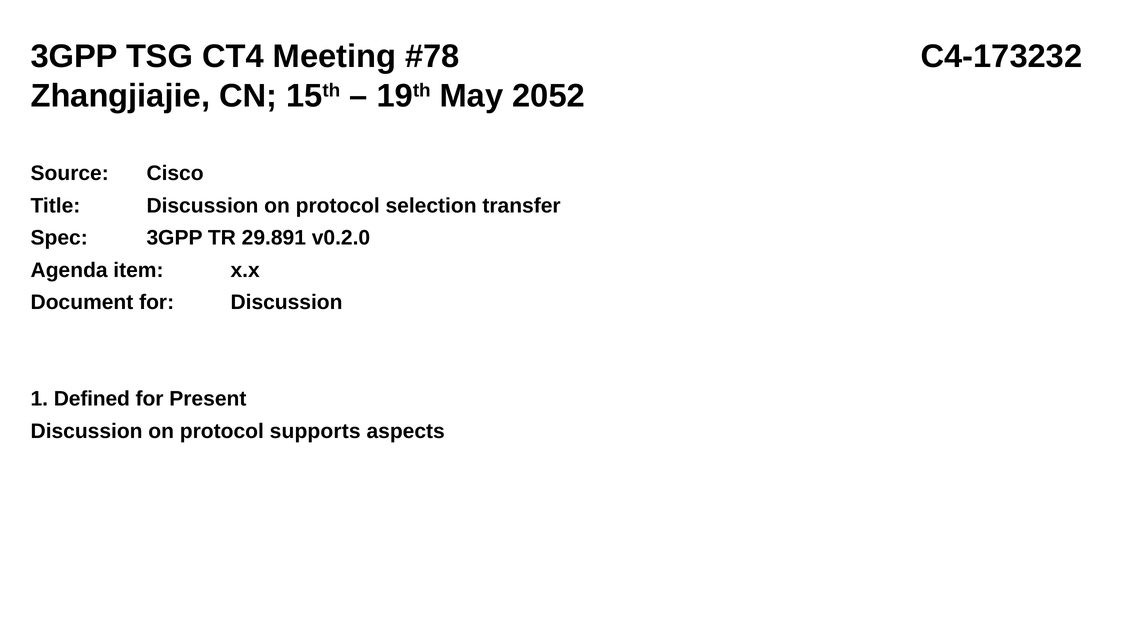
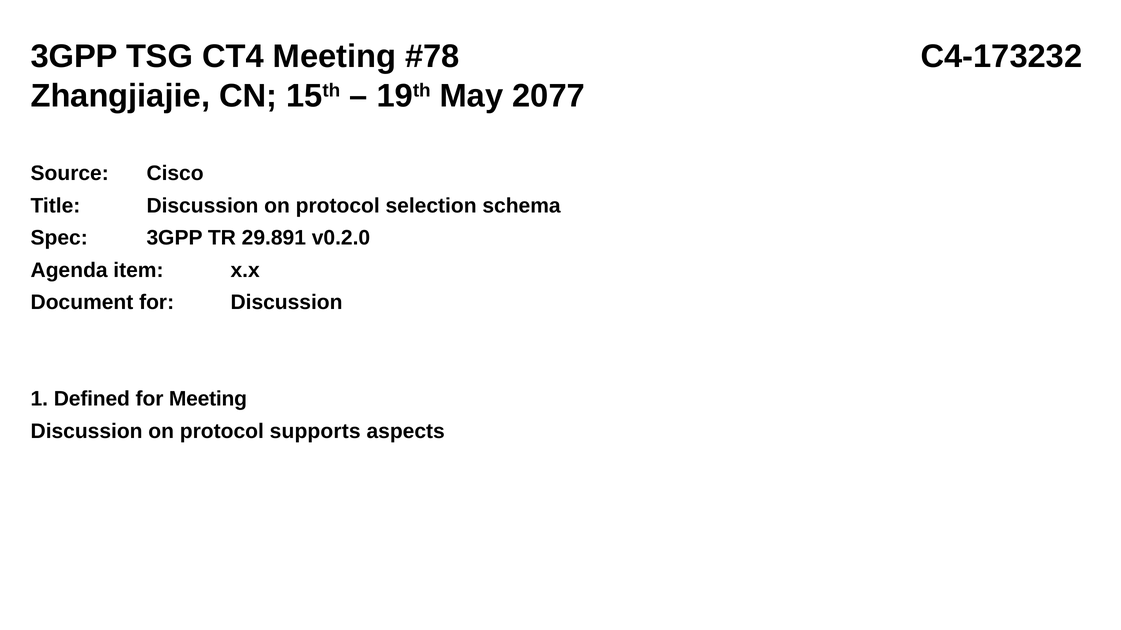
2052: 2052 -> 2077 (549, 96)
transfer: transfer -> schema (522, 206)
for Present: Present -> Meeting (208, 399)
